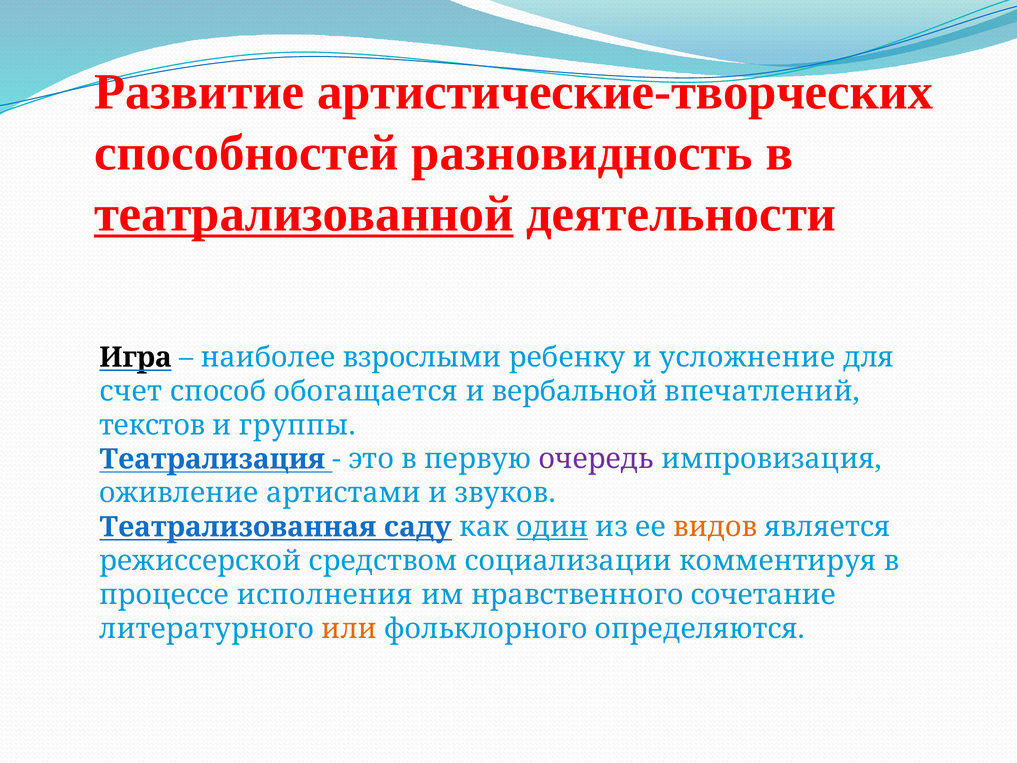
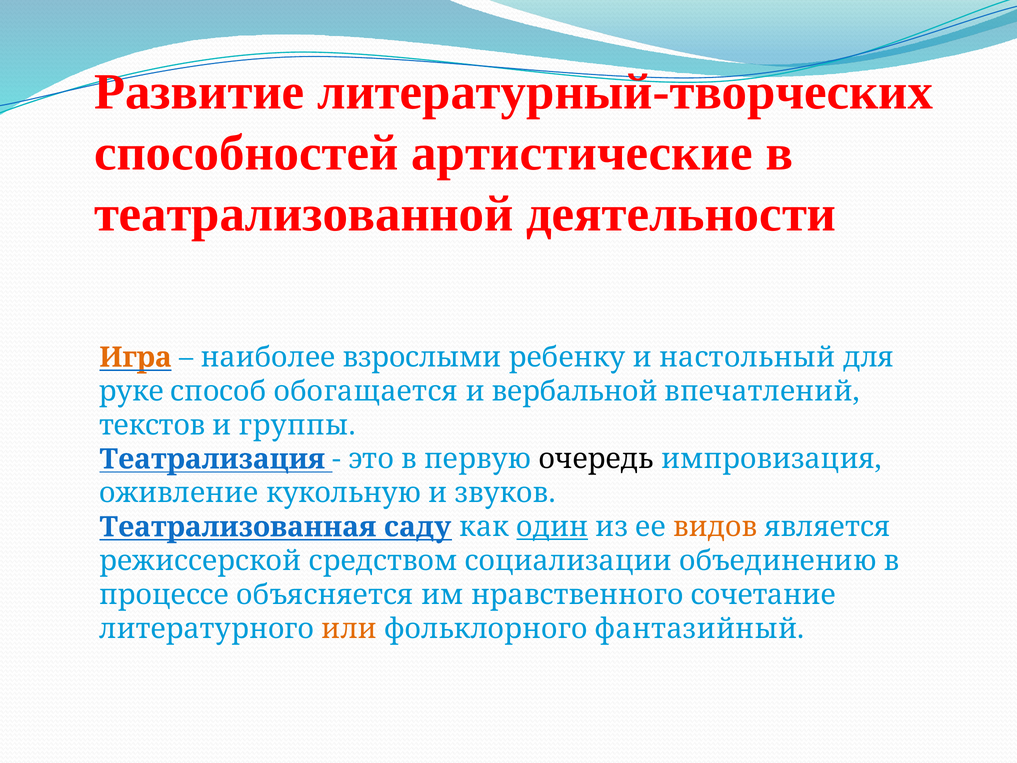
артистические-творческих: артистические-творческих -> литературный-творческих (625, 92)
разновидность: разновидность -> артистические (582, 153)
театрализованной underline: present -> none (304, 214)
Игра colour: black -> orange (136, 357)
усложнение: усложнение -> настольный (747, 357)
счет: счет -> руке (131, 391)
очередь colour: purple -> black (596, 459)
артистами: артистами -> кукольную (344, 493)
комментируя: комментируя -> объединению (778, 561)
исполнения: исполнения -> объясняется (325, 595)
определяются: определяются -> фантазийный (700, 629)
